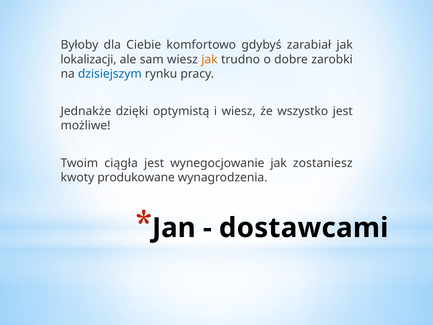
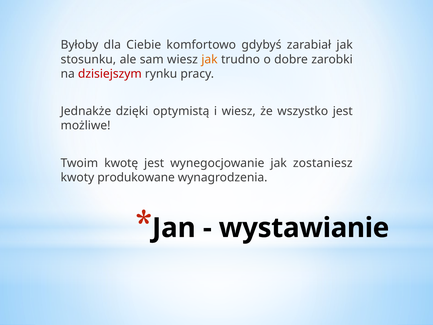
lokalizacji: lokalizacji -> stosunku (88, 59)
dzisiejszym colour: blue -> red (110, 74)
ciągła: ciągła -> kwotę (121, 163)
dostawcami: dostawcami -> wystawianie (304, 228)
